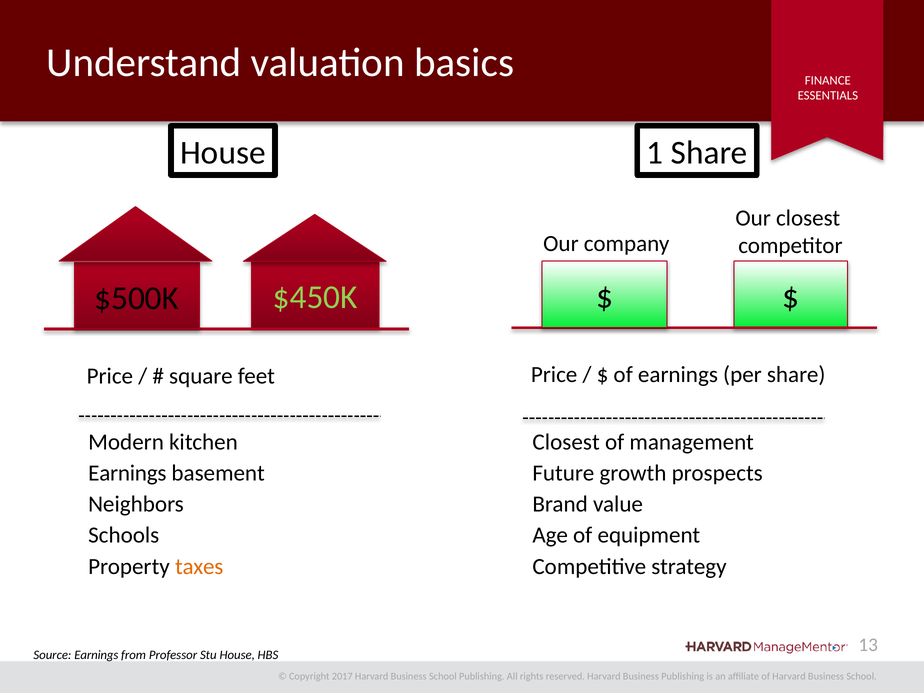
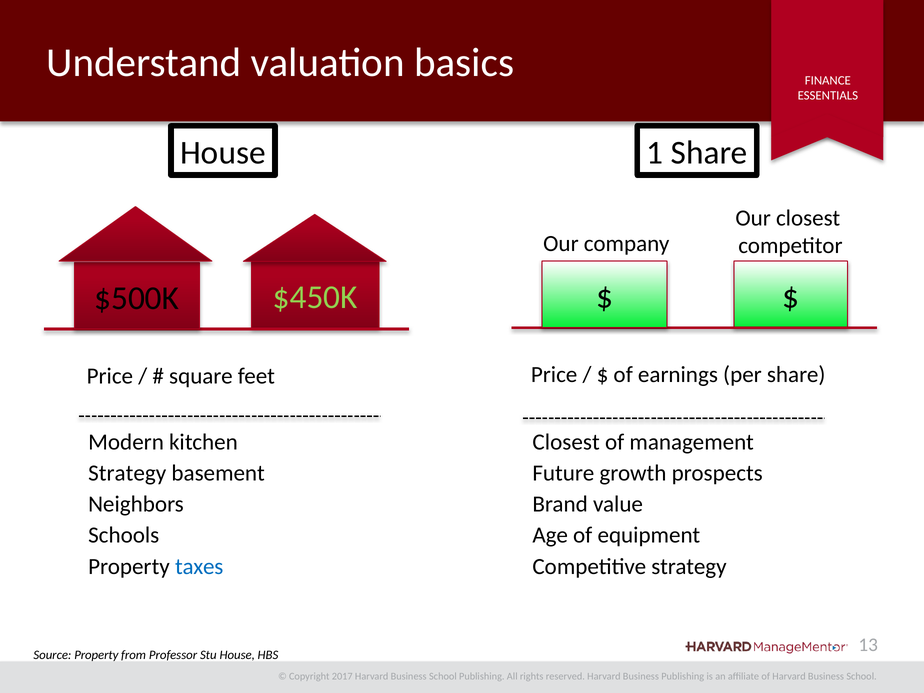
Earnings: Earnings -> Strategy (127, 473)
taxes colour: orange -> blue (199, 566)
Source Earnings: Earnings -> Property (96, 655)
